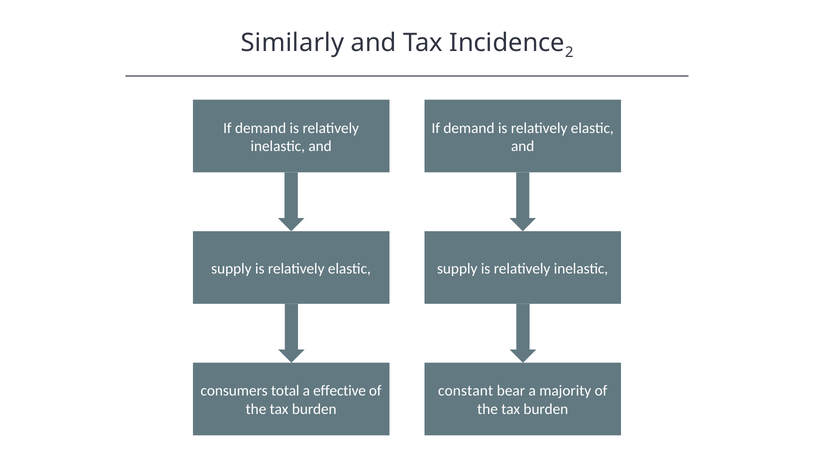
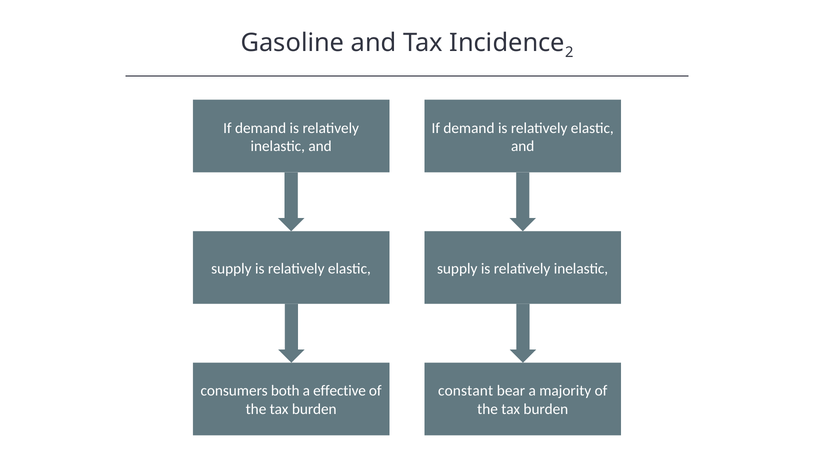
Similarly: Similarly -> Gasoline (292, 43)
total: total -> both (285, 391)
